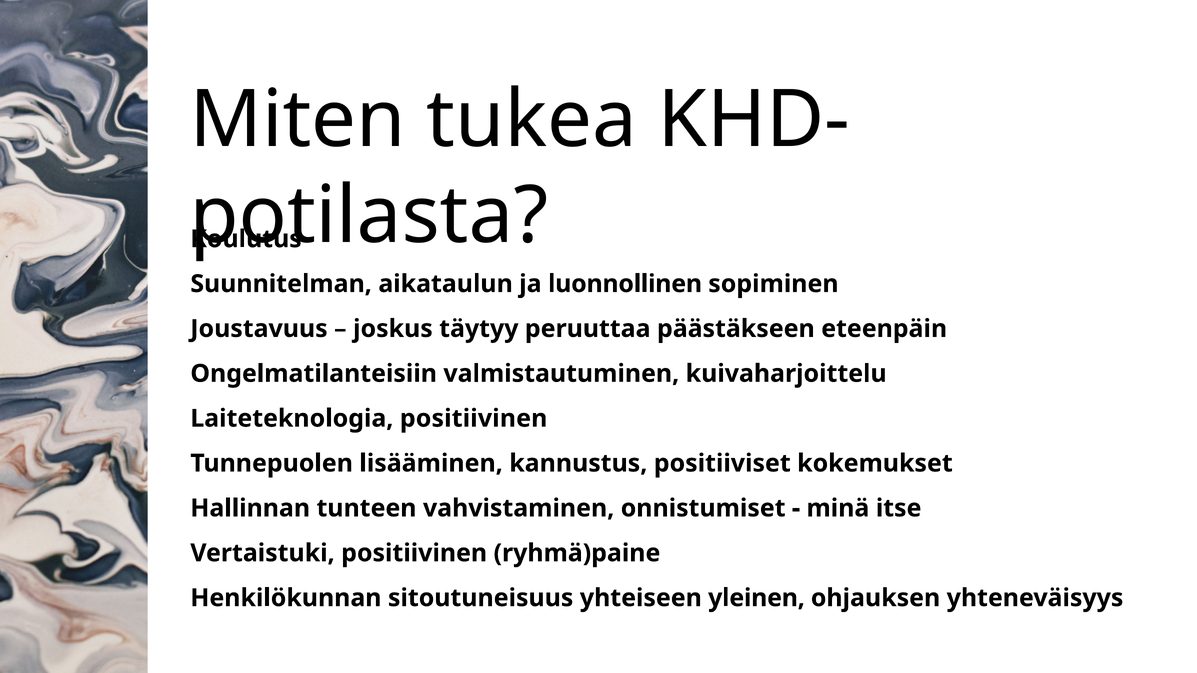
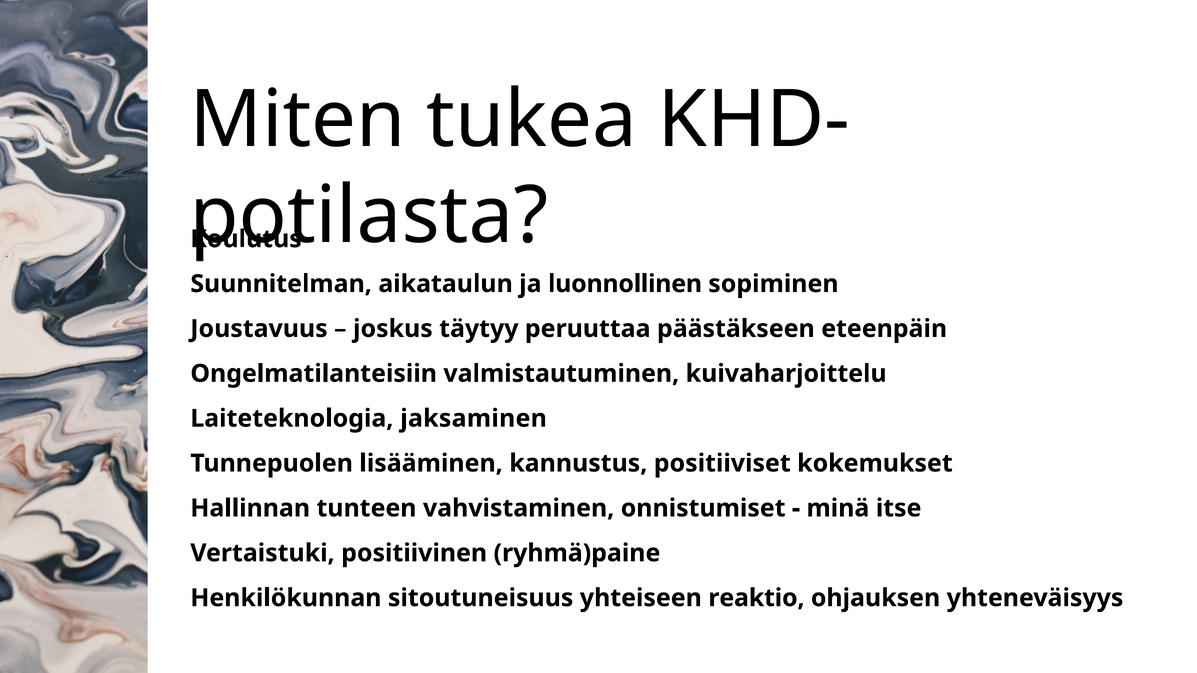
Laiteteknologia positiivinen: positiivinen -> jaksaminen (474, 419)
yleinen: yleinen -> reaktio (756, 598)
